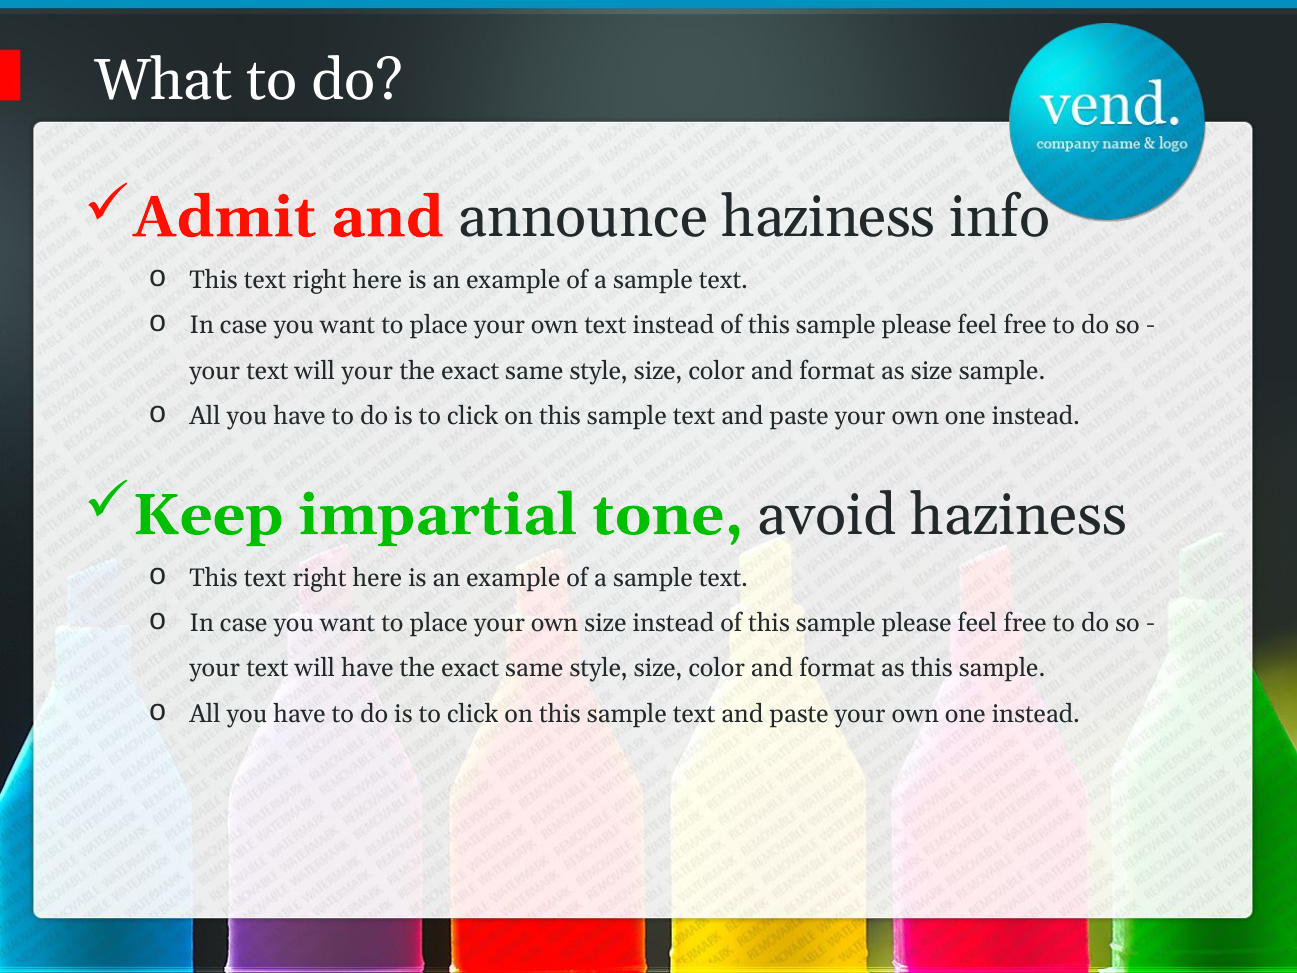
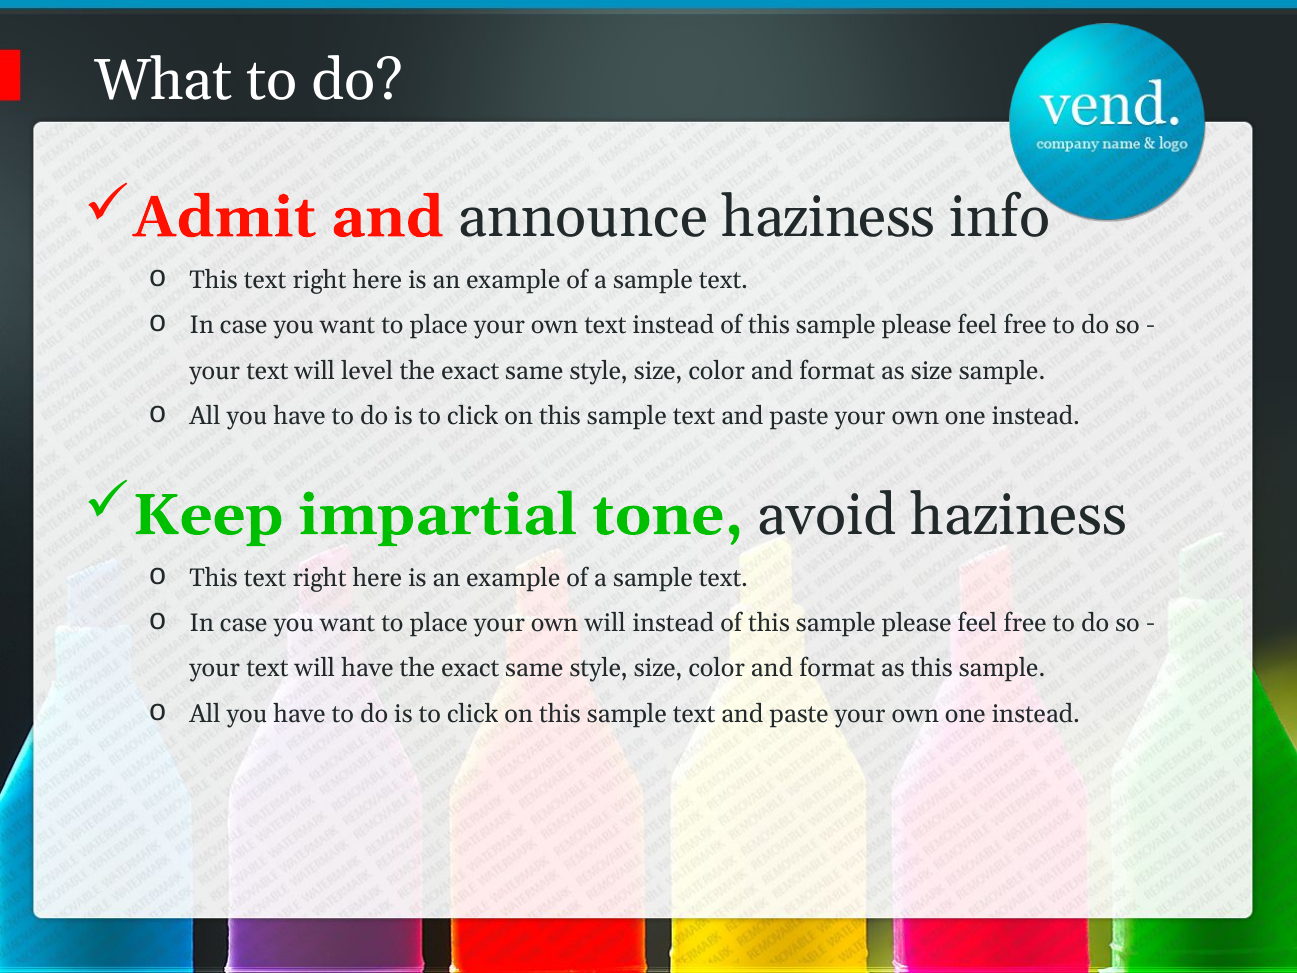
will your: your -> level (367, 371)
own size: size -> will (605, 623)
